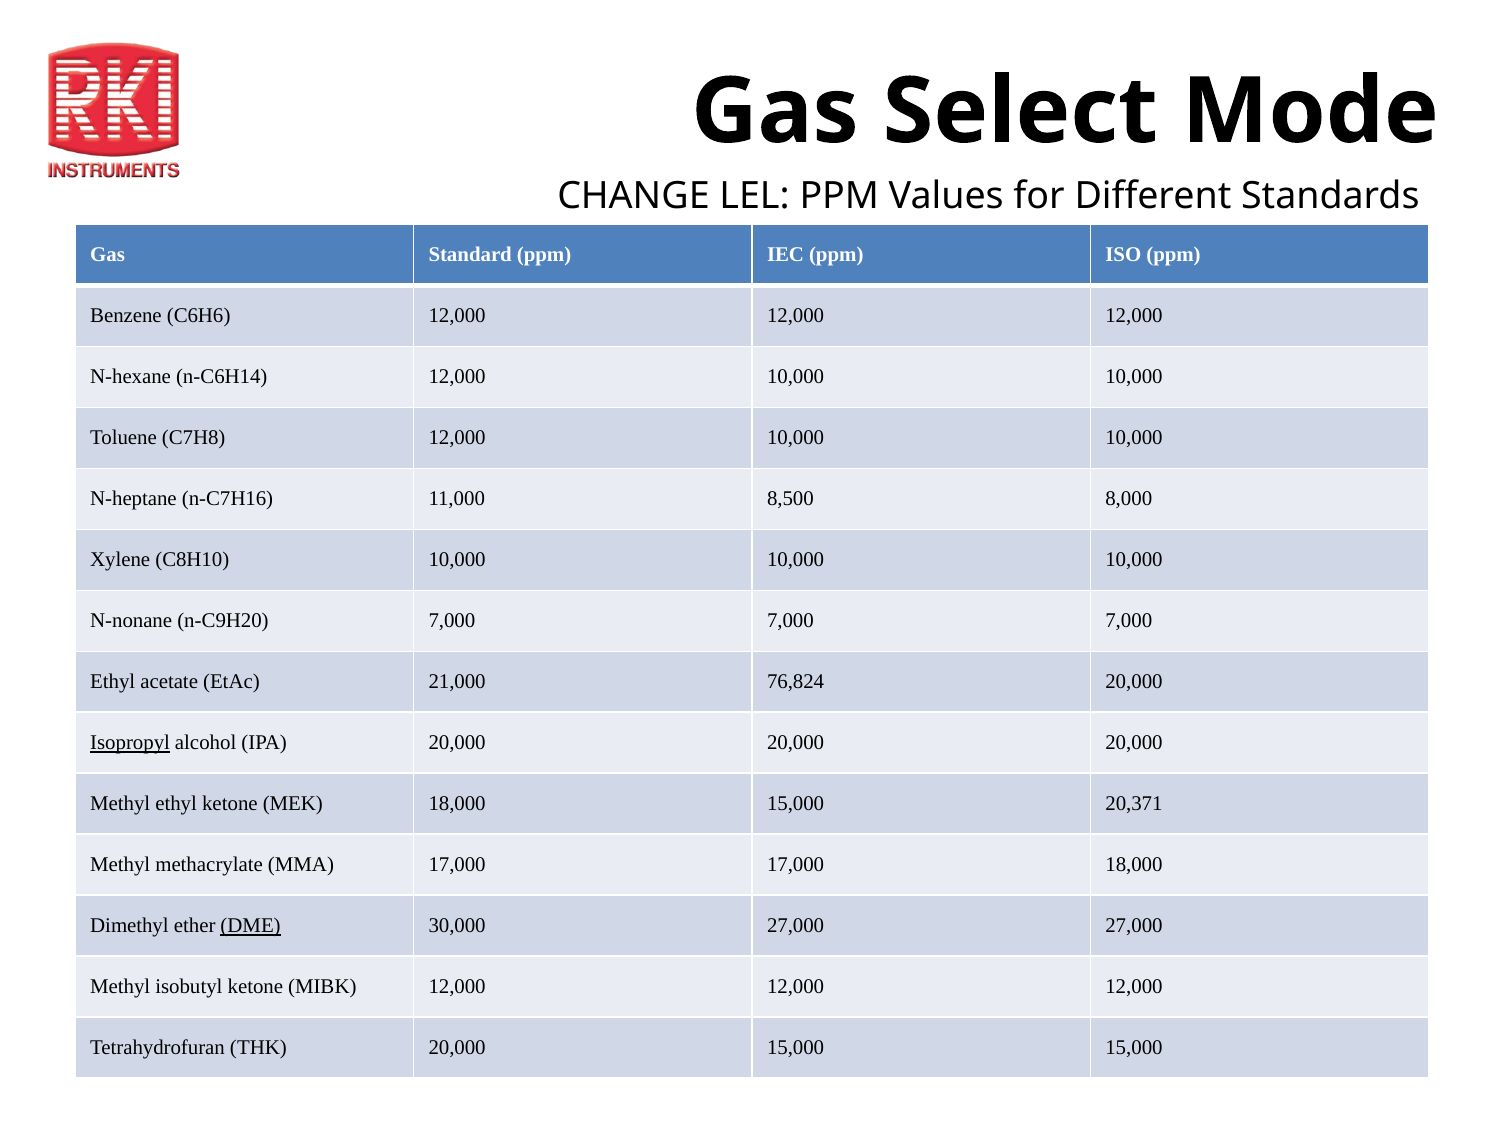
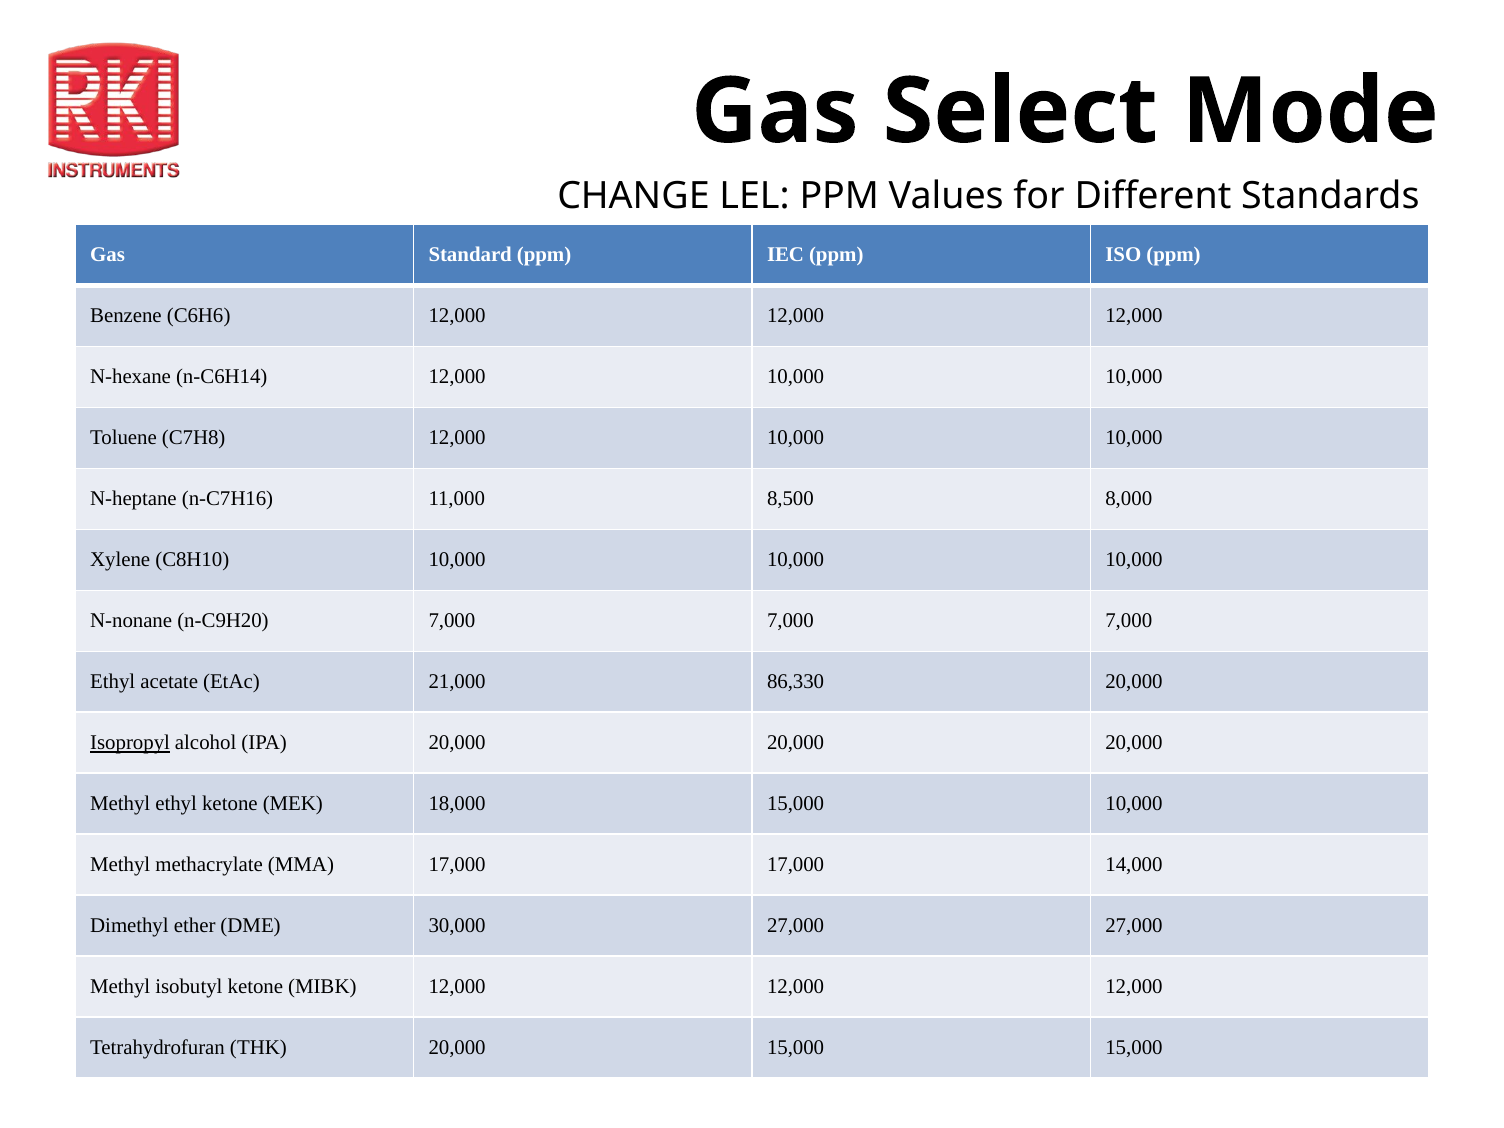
76,824: 76,824 -> 86,330 (796, 682)
15,000 20,371: 20,371 -> 10,000 (1134, 804)
17,000 18,000: 18,000 -> 14,000 (1134, 865)
DME underline: present -> none (251, 926)
